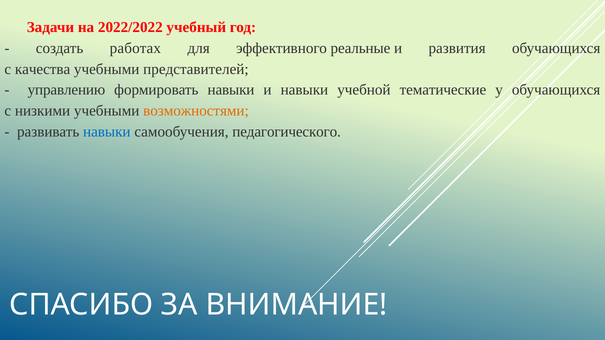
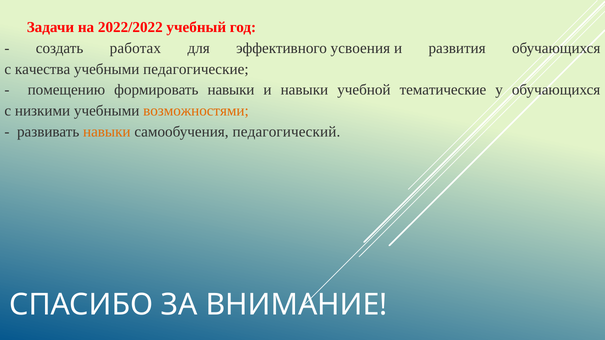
реальные: реальные -> усвоения (360, 48)
представителей: представителей -> педагогические (196, 69)
управлению: управлению -> помещению (66, 90)
навыки colour: blue -> orange (107, 132)
педагогического: педагогического -> педагогический (286, 132)
